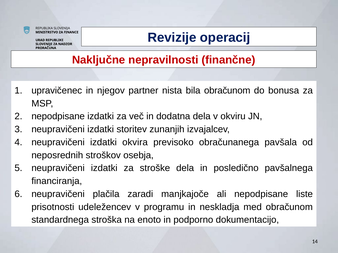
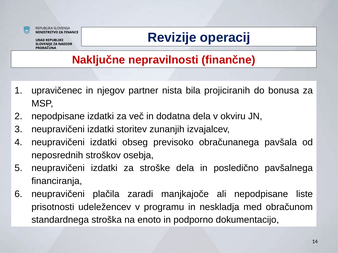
bila obračunom: obračunom -> projiciranih (227, 91)
okvira: okvira -> obseg (135, 143)
